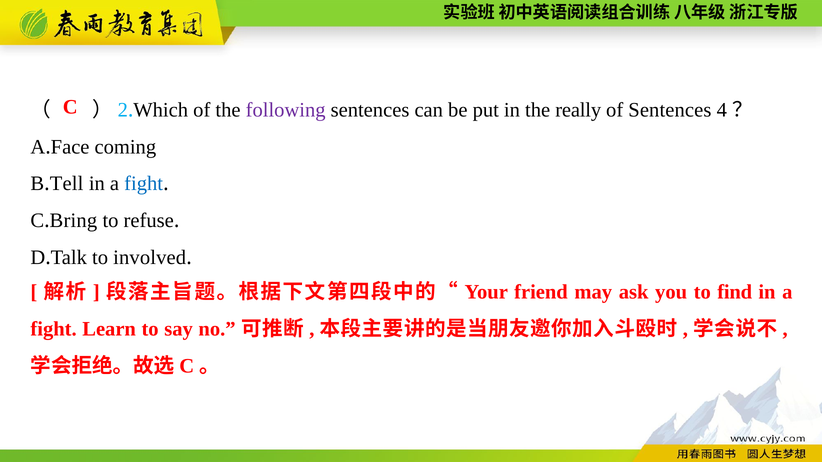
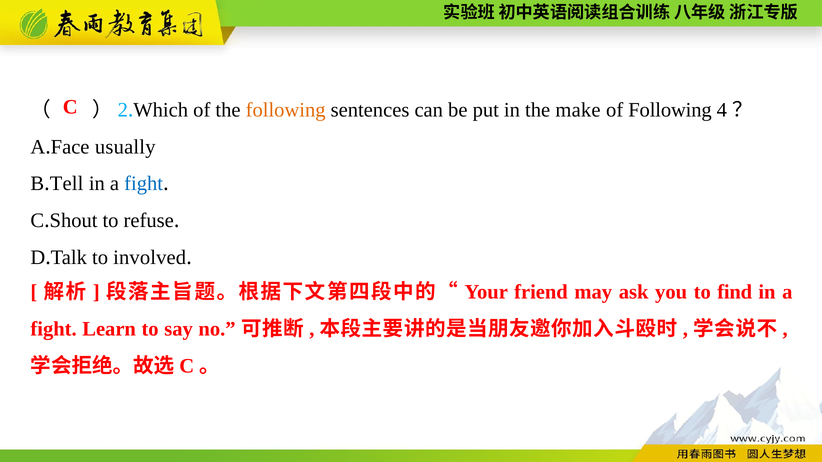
following colour: purple -> orange (286, 110)
really: really -> make (578, 110)
of Sentences: Sentences -> Following (670, 110)
coming: coming -> usually (125, 147)
Bring: Bring -> Shout (74, 221)
